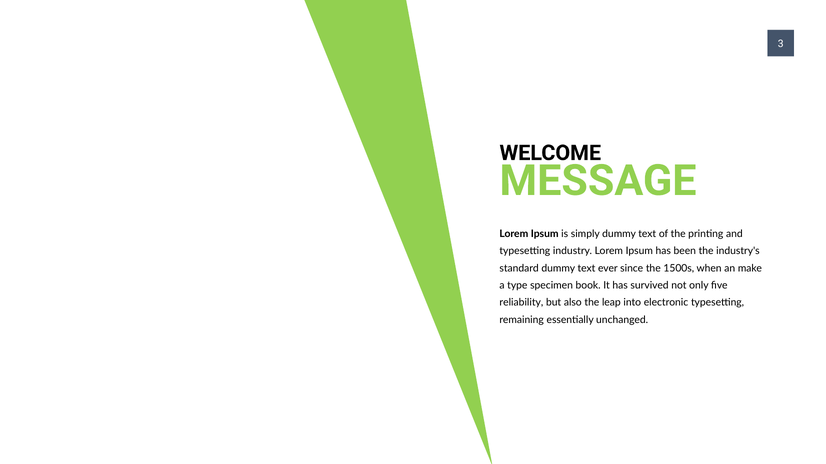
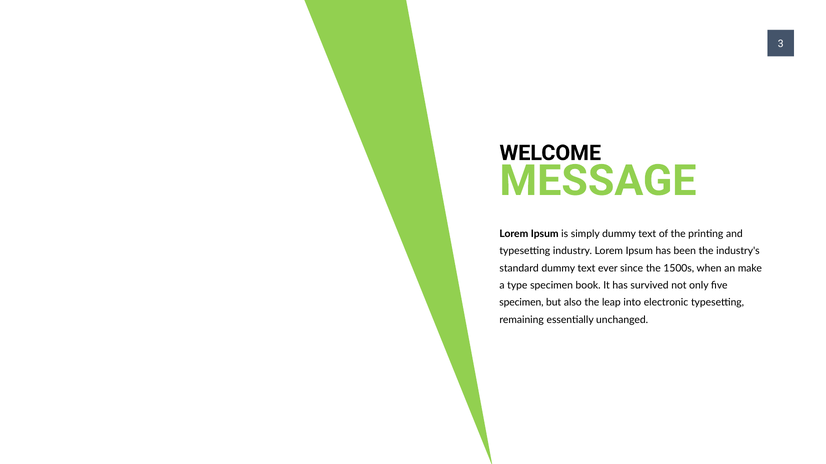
reliability: reliability -> specimen (521, 303)
